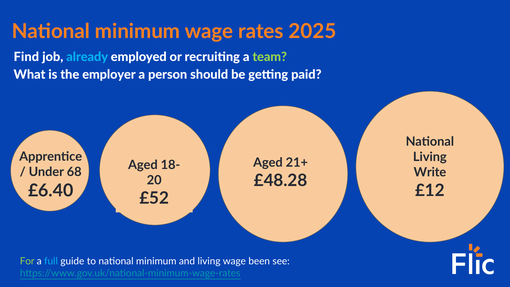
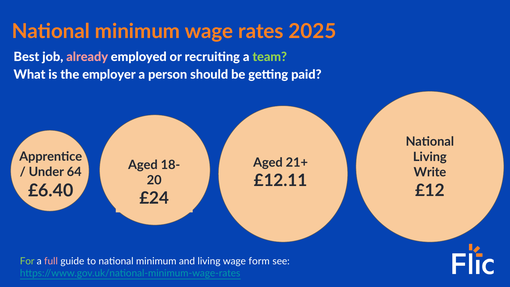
Find: Find -> Best (26, 57)
already colour: light blue -> pink (87, 57)
68: 68 -> 64 (74, 172)
£48.28: £48.28 -> £12.11 (281, 181)
£52: £52 -> £24 (154, 198)
full colour: light blue -> pink (51, 261)
been: been -> form (259, 261)
